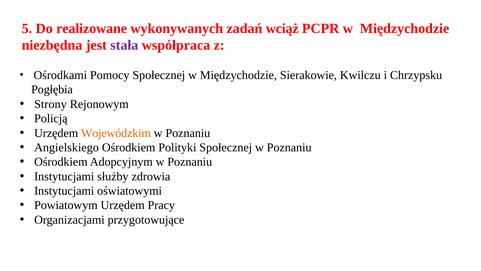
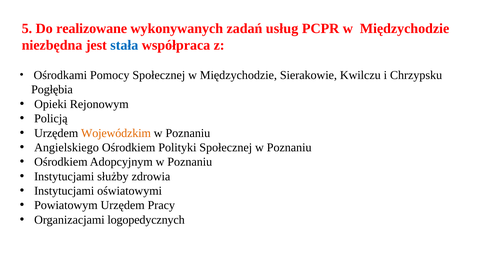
wciąż: wciąż -> usług (282, 28)
stała colour: purple -> blue (124, 45)
Strony: Strony -> Opieki (51, 104)
przygotowujące: przygotowujące -> logopedycznych (146, 219)
